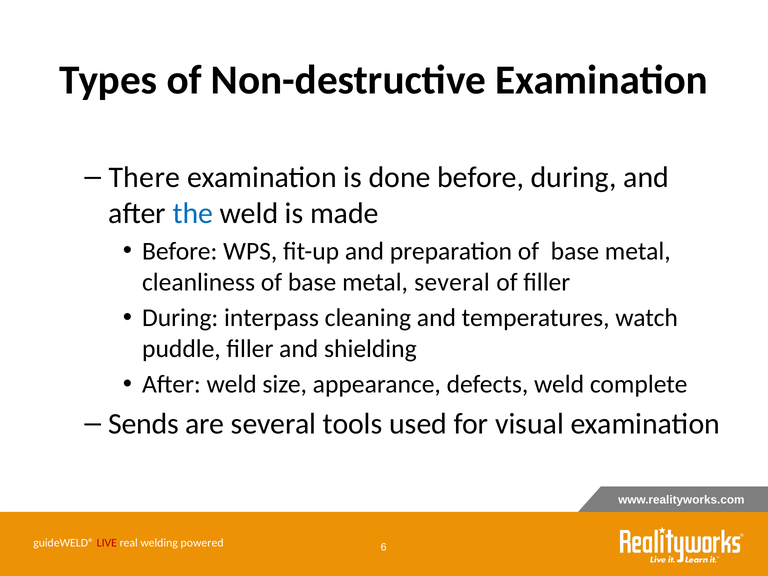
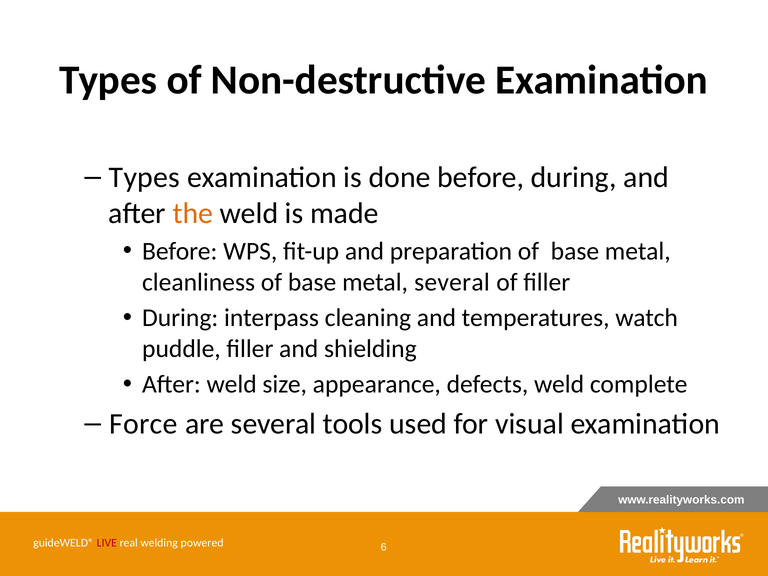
There: There -> Types (144, 177)
the colour: blue -> orange (193, 213)
Sends: Sends -> Force (143, 424)
